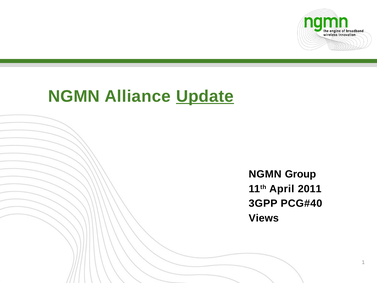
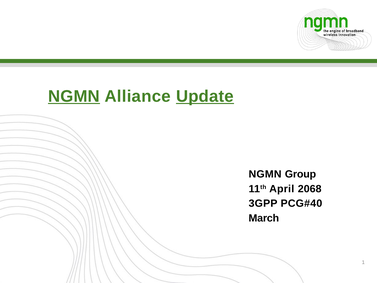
NGMN underline: none -> present (74, 96)
2011: 2011 -> 2068 (310, 189)
Views: Views -> March (264, 218)
